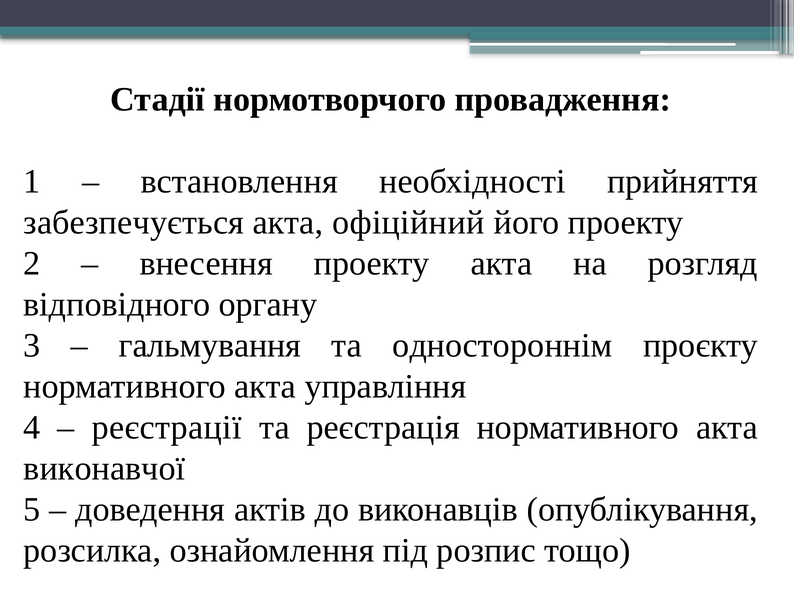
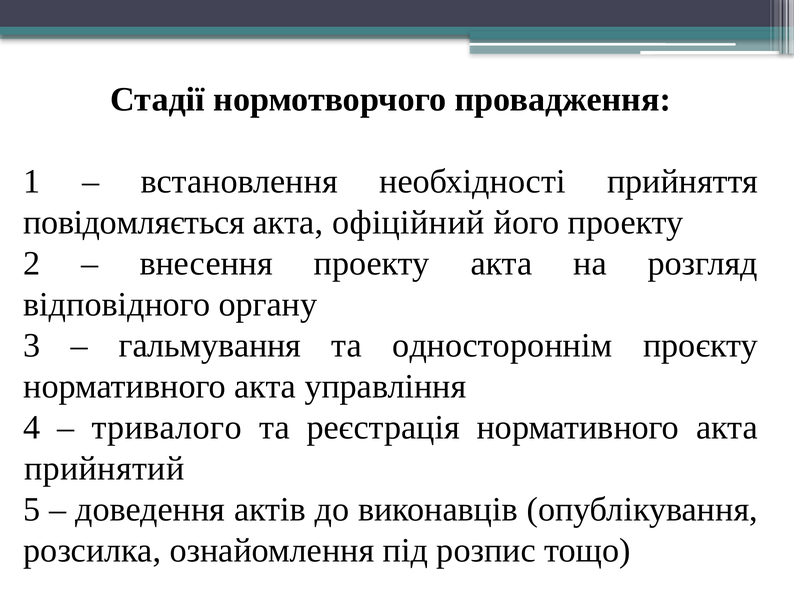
забезпечується: забезпечується -> повідомляється (134, 223)
реєстрації: реєстрації -> тривалого (167, 428)
виконавчої: виконавчої -> прийнятий (104, 469)
